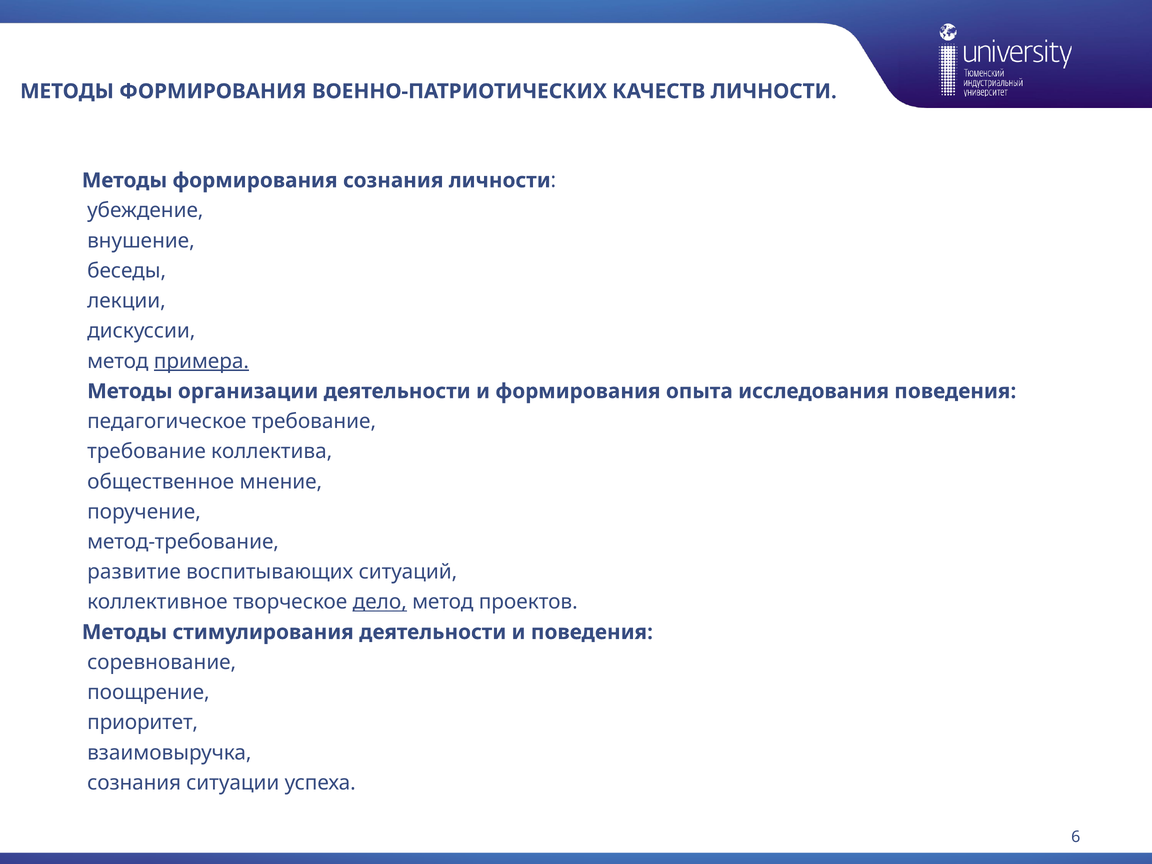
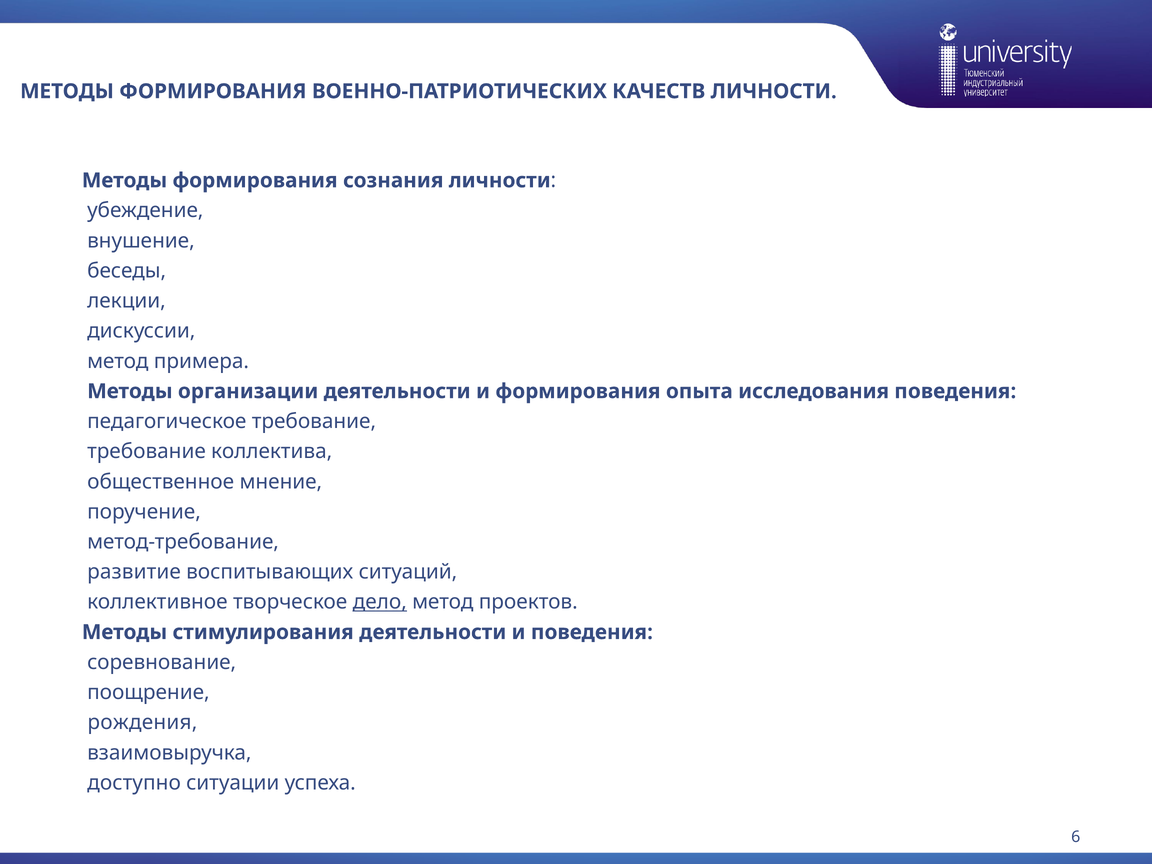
примера underline: present -> none (201, 361)
приоритет: приоритет -> рождения (142, 723)
сознания: сознания -> доступно (134, 783)
